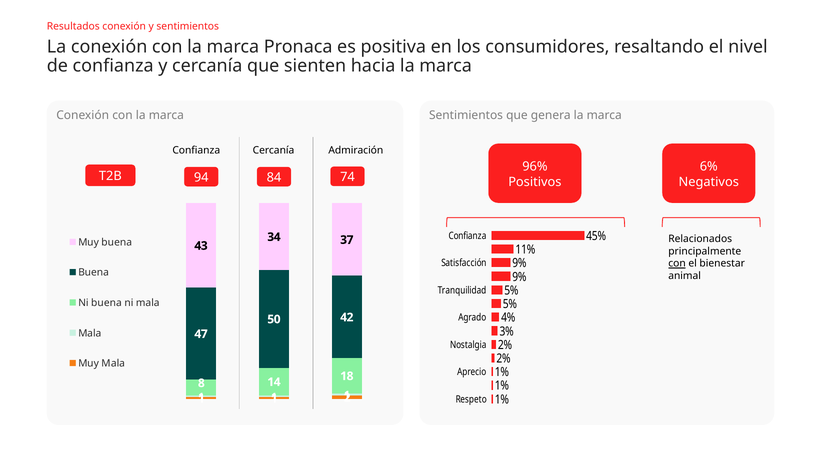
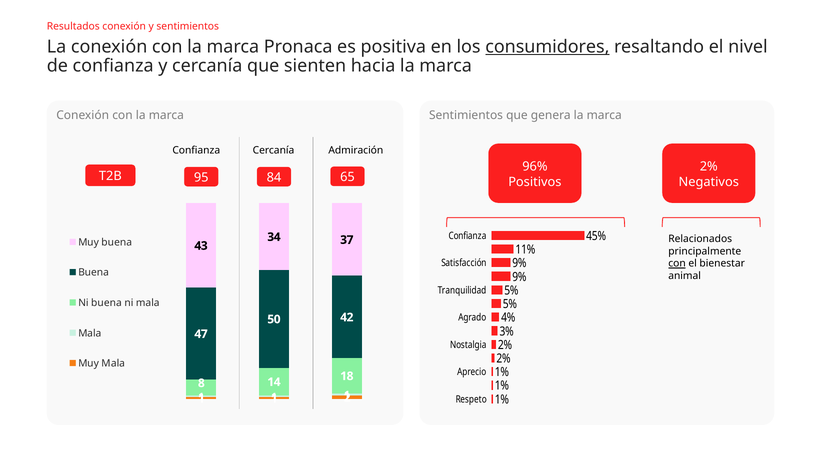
consumidores underline: none -> present (547, 47)
6%: 6% -> 2% (709, 166)
94: 94 -> 95 (201, 177)
74: 74 -> 65 (347, 177)
